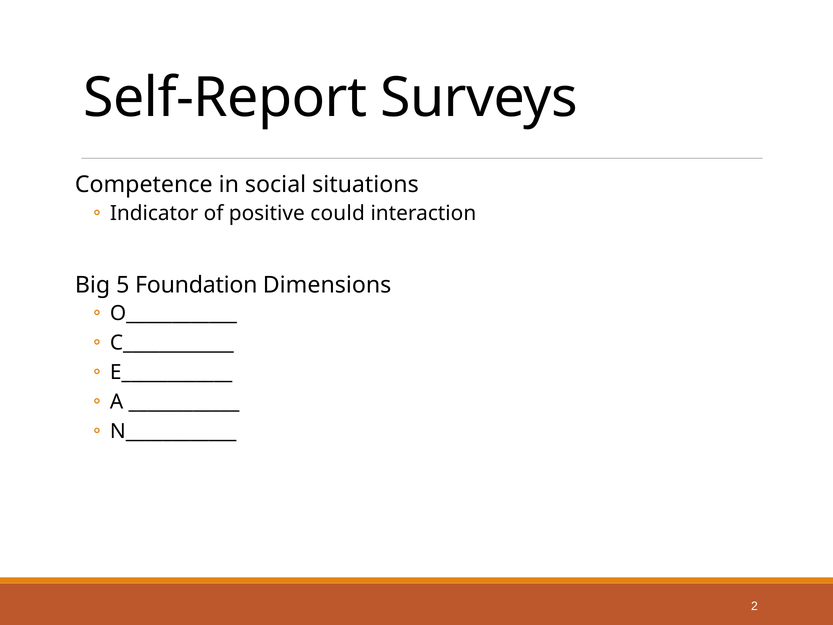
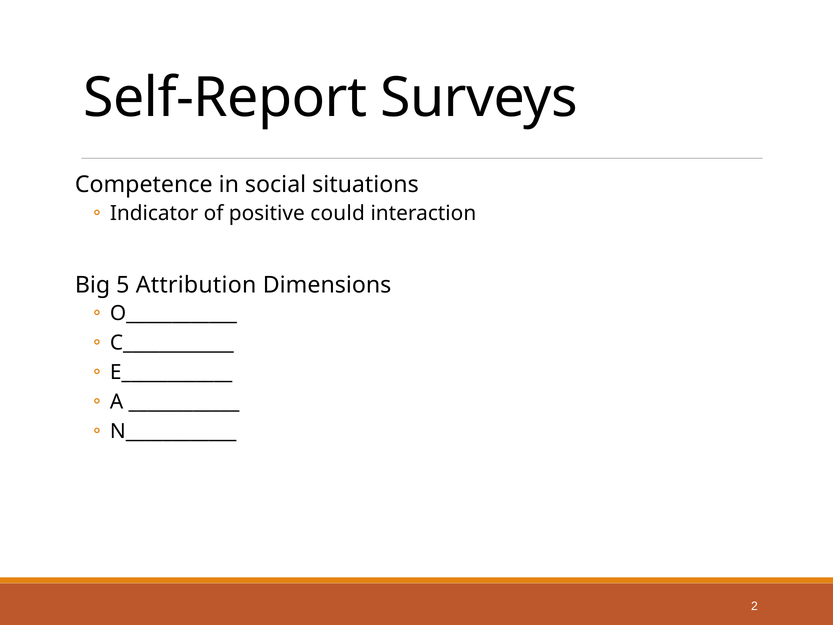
Foundation: Foundation -> Attribution (196, 285)
